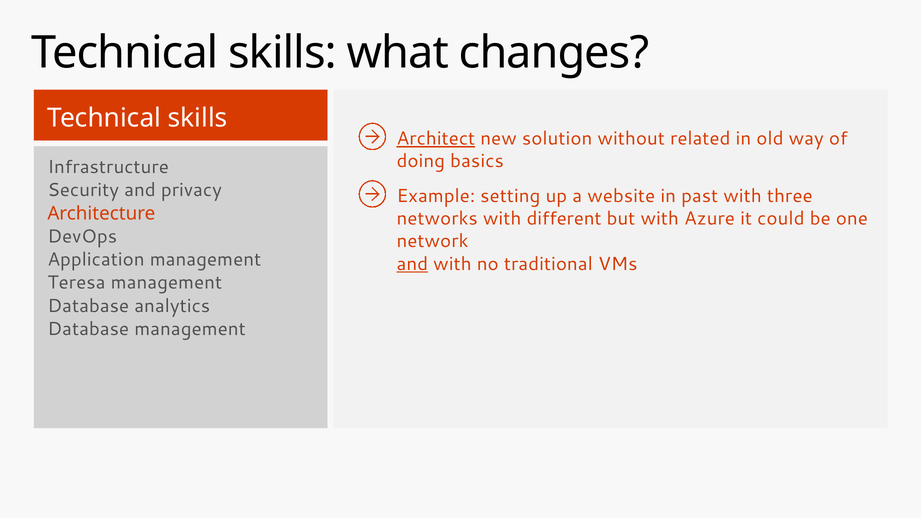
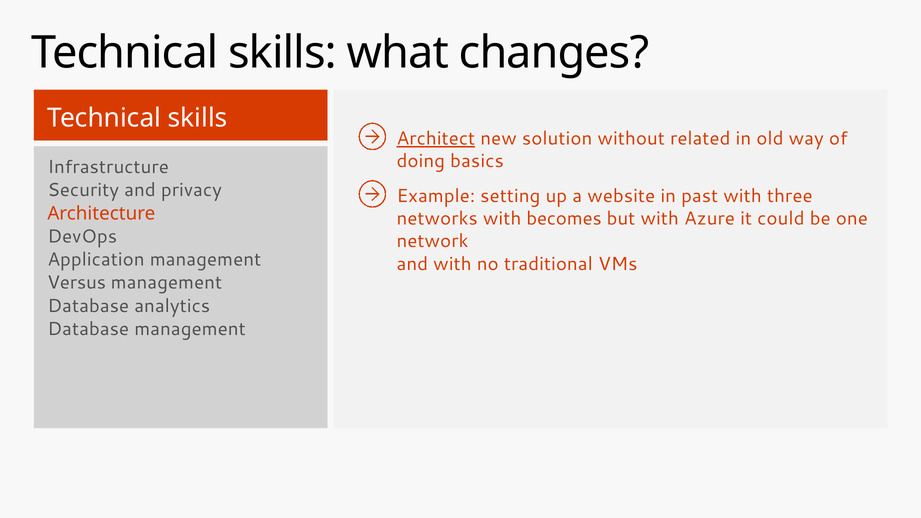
different: different -> becomes (564, 219)
and underline: present -> none (412, 264)
Teresa: Teresa -> Versus (77, 283)
